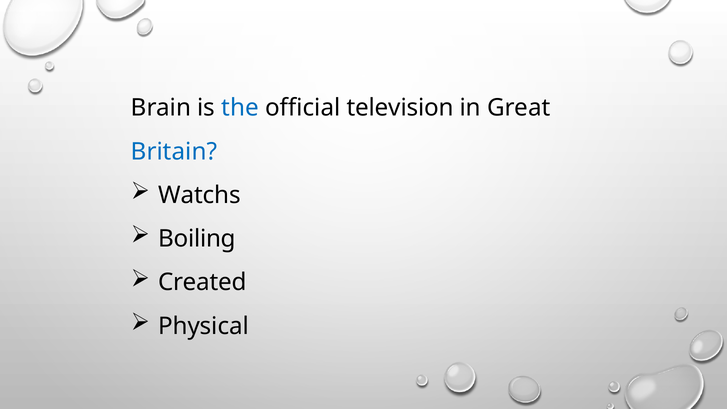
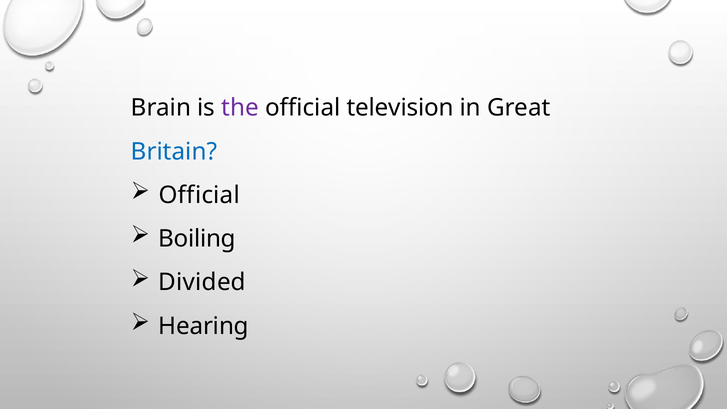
the colour: blue -> purple (240, 108)
Watchs: Watchs -> Official (199, 195)
Created: Created -> Divided (202, 282)
Physical: Physical -> Hearing (204, 326)
